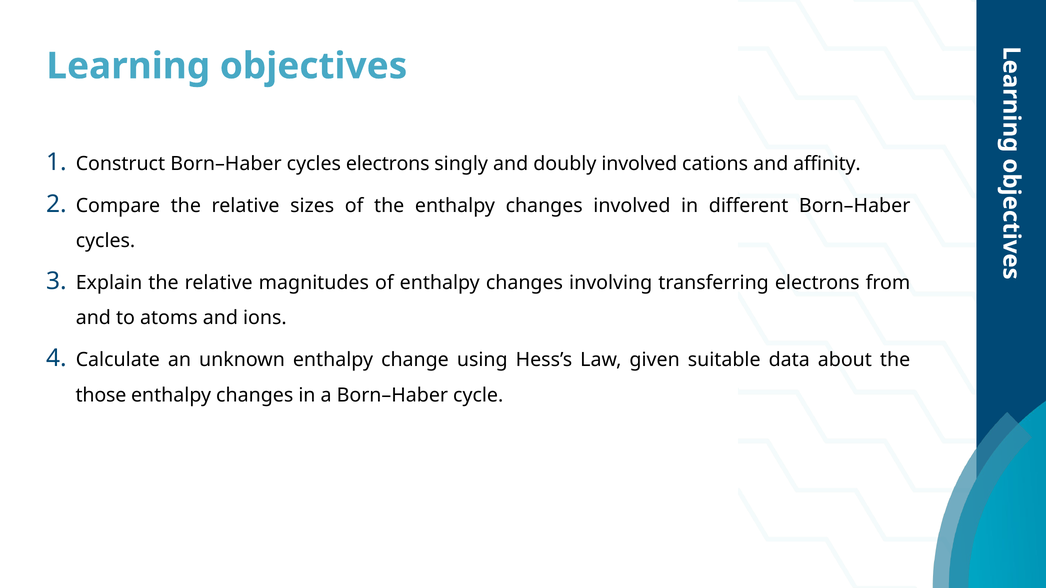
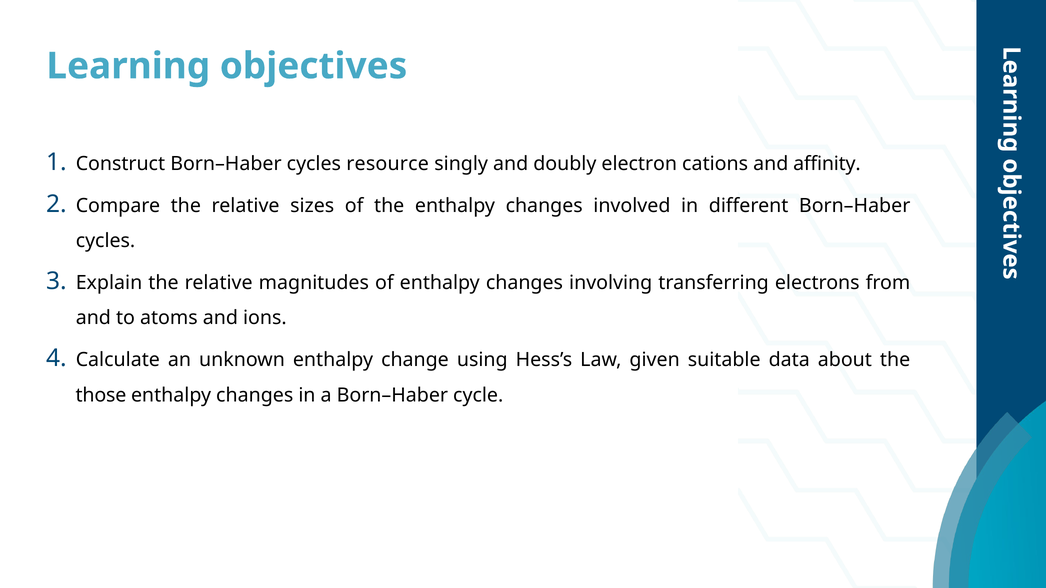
cycles electrons: electrons -> resource (388, 164)
doubly involved: involved -> electron (639, 164)
